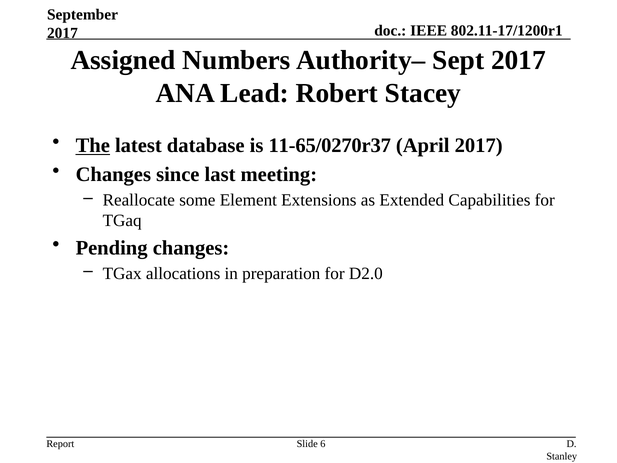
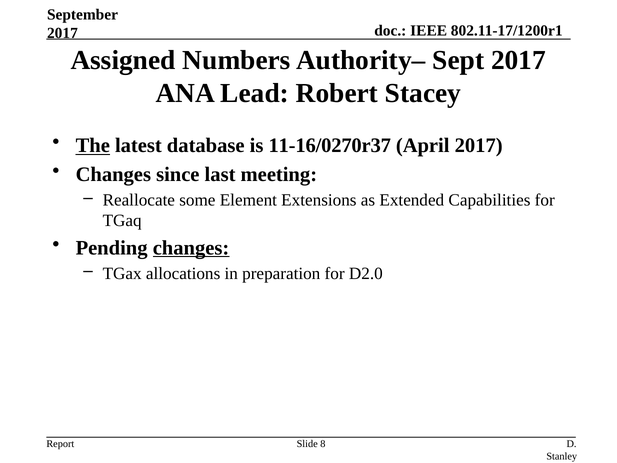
11-65/0270r37: 11-65/0270r37 -> 11-16/0270r37 (330, 145)
changes underline: none -> present (191, 248)
6: 6 -> 8 (323, 444)
